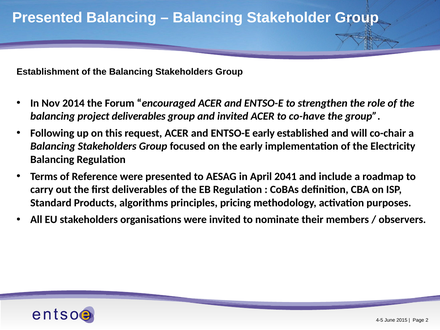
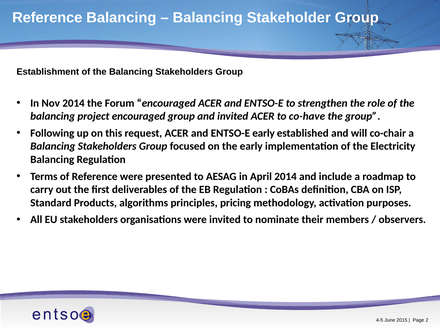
Presented: Presented -> Reference (47, 18)
project deliverables: deliverables -> encouraged (139, 116)
April 2041: 2041 -> 2014 (286, 176)
